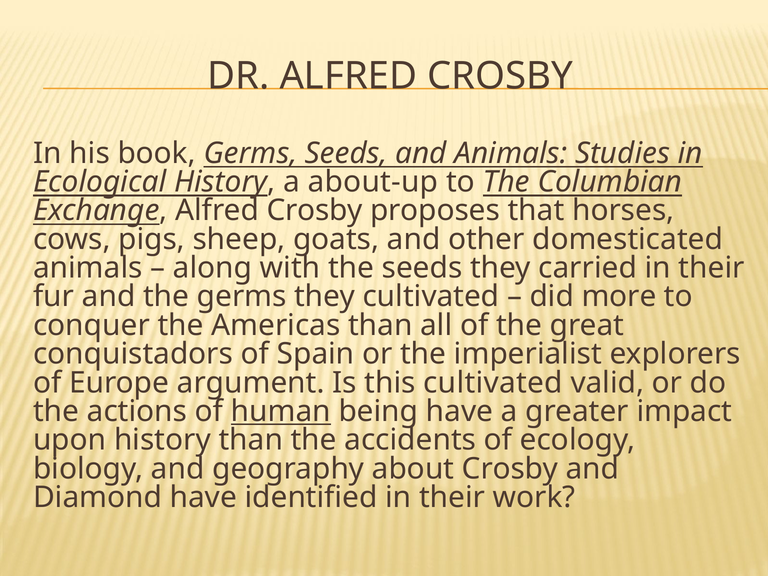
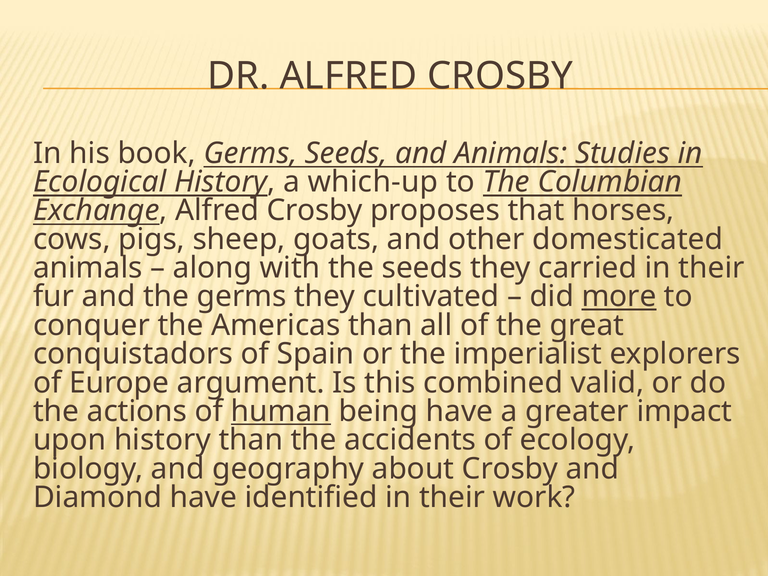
about-up: about-up -> which-up (373, 182)
more underline: none -> present (619, 297)
this cultivated: cultivated -> combined (493, 383)
